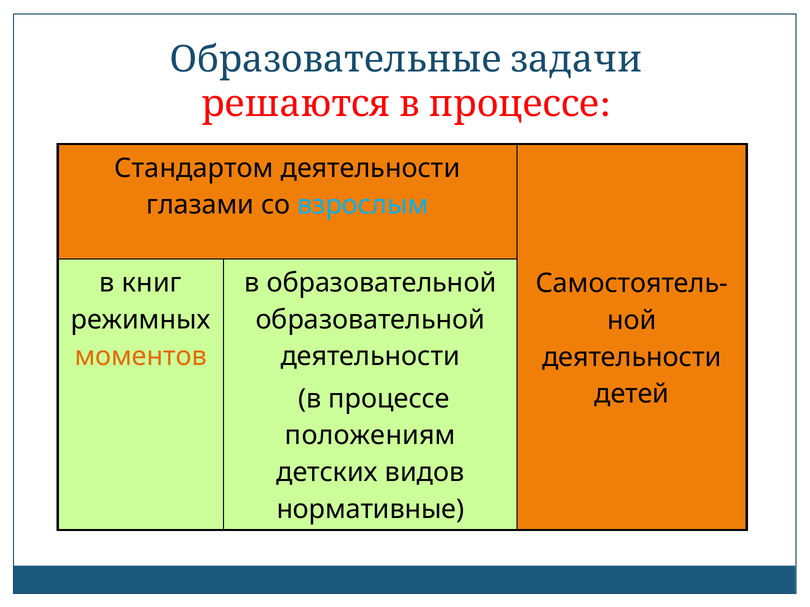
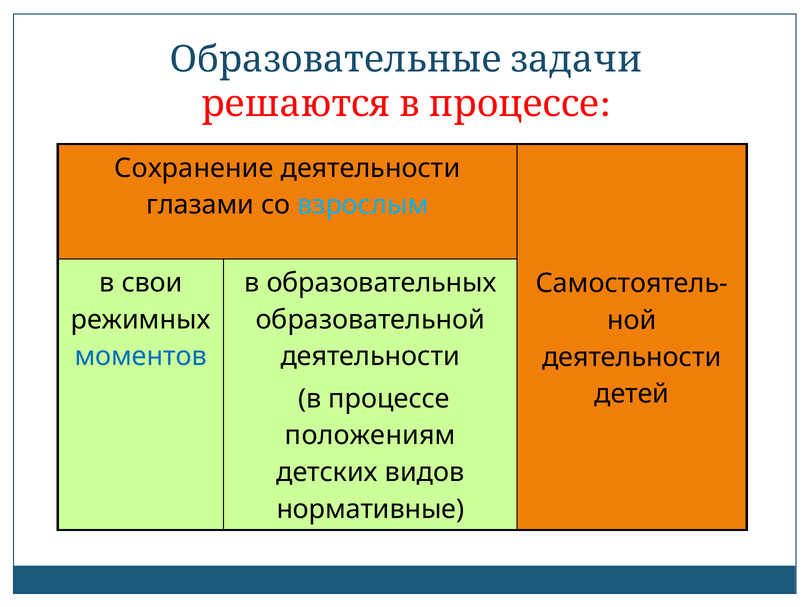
Стандартом: Стандартом -> Сохранение (194, 168)
книг: книг -> свои (152, 283)
в образовательной: образовательной -> образовательных (381, 283)
моментов colour: orange -> blue (141, 357)
